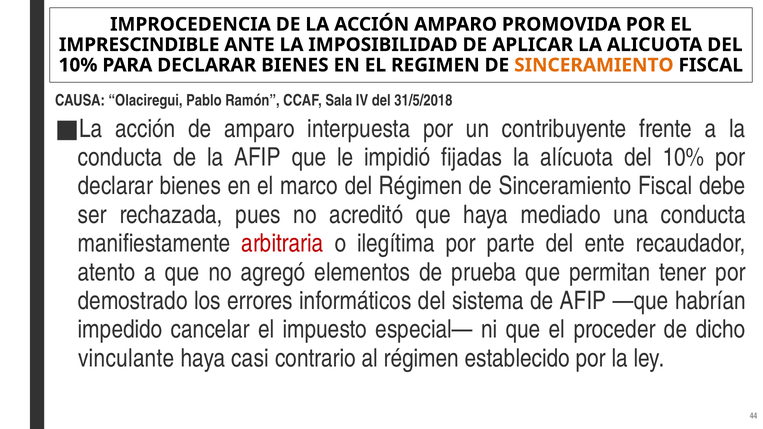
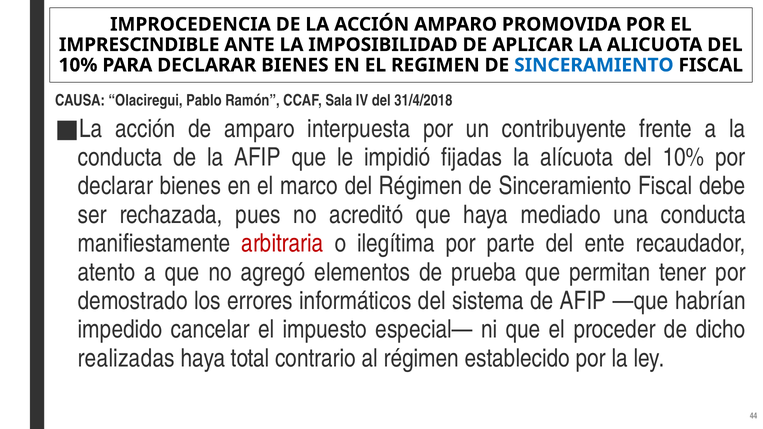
SINCERAMIENTO colour: orange -> blue (594, 65)
31/5/2018: 31/5/2018 -> 31/4/2018 (423, 101)
vinculante: vinculante -> realizadas (126, 358)
casi: casi -> total (250, 358)
